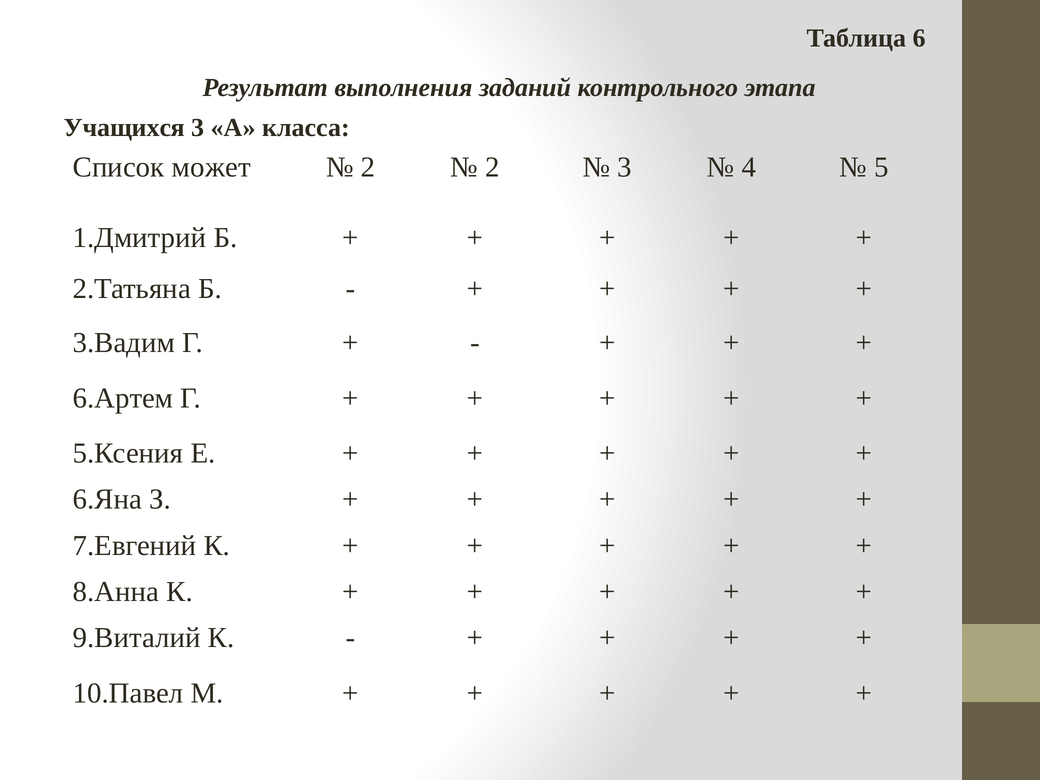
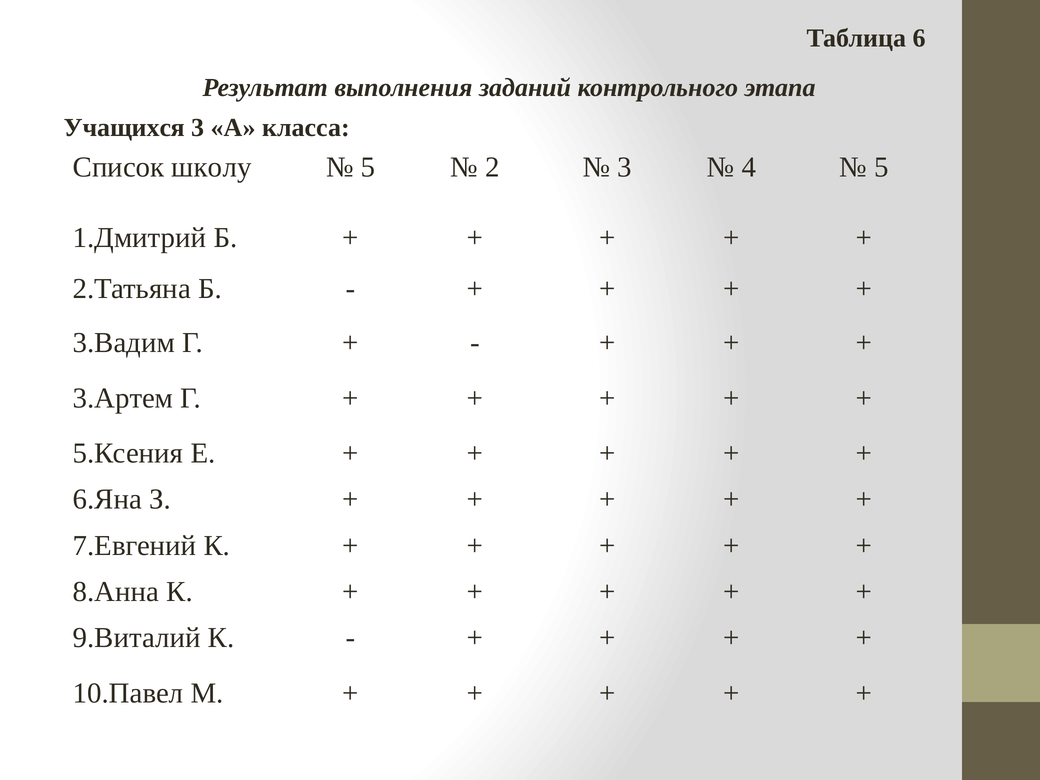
может: может -> школу (212, 167)
2: 2 -> 5 (368, 167)
6.Артем: 6.Артем -> 3.Артем (123, 398)
